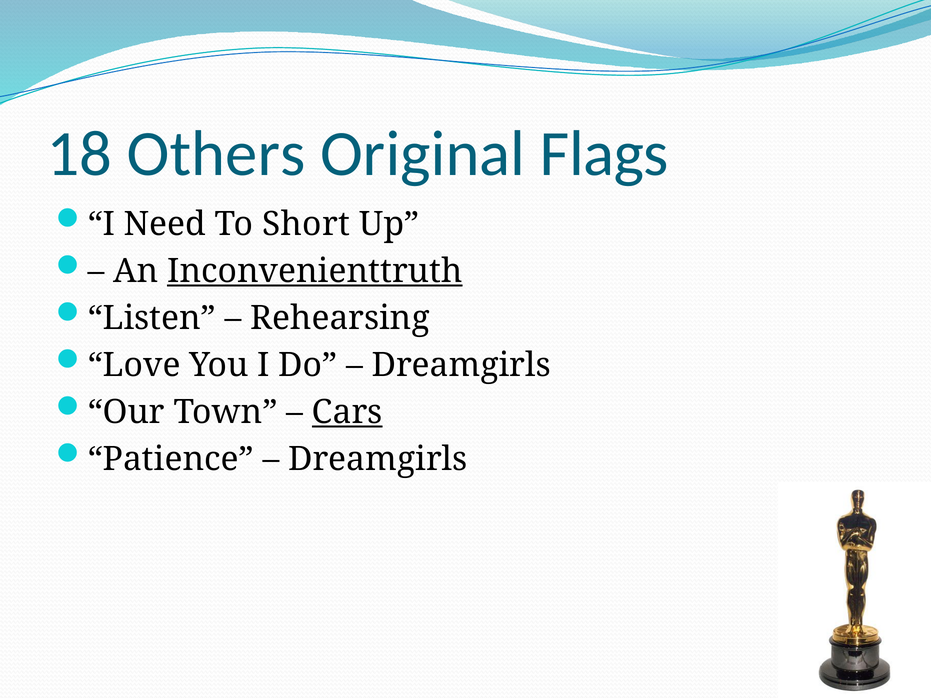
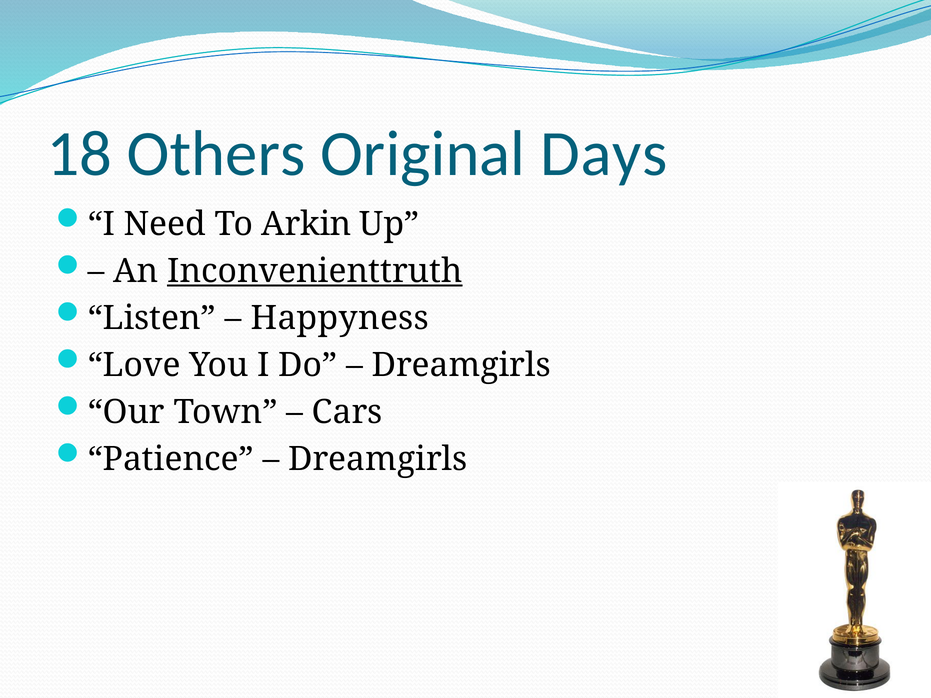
Flags: Flags -> Days (604, 154)
Short: Short -> Arkin (307, 224)
Rehearsing: Rehearsing -> Happyness (340, 318)
Cars underline: present -> none (347, 412)
